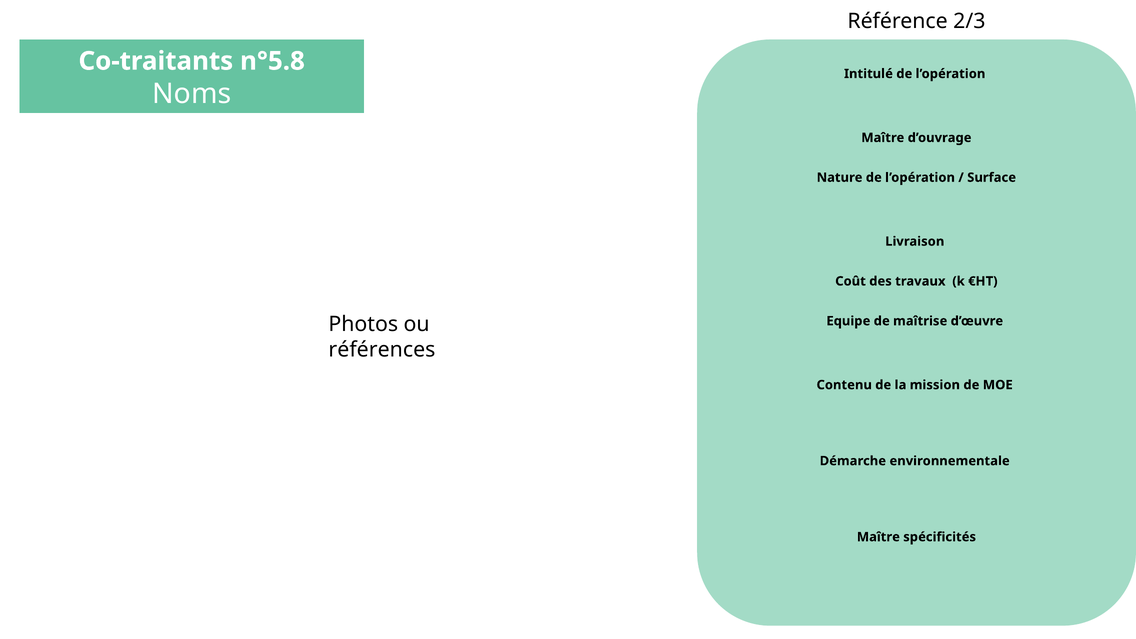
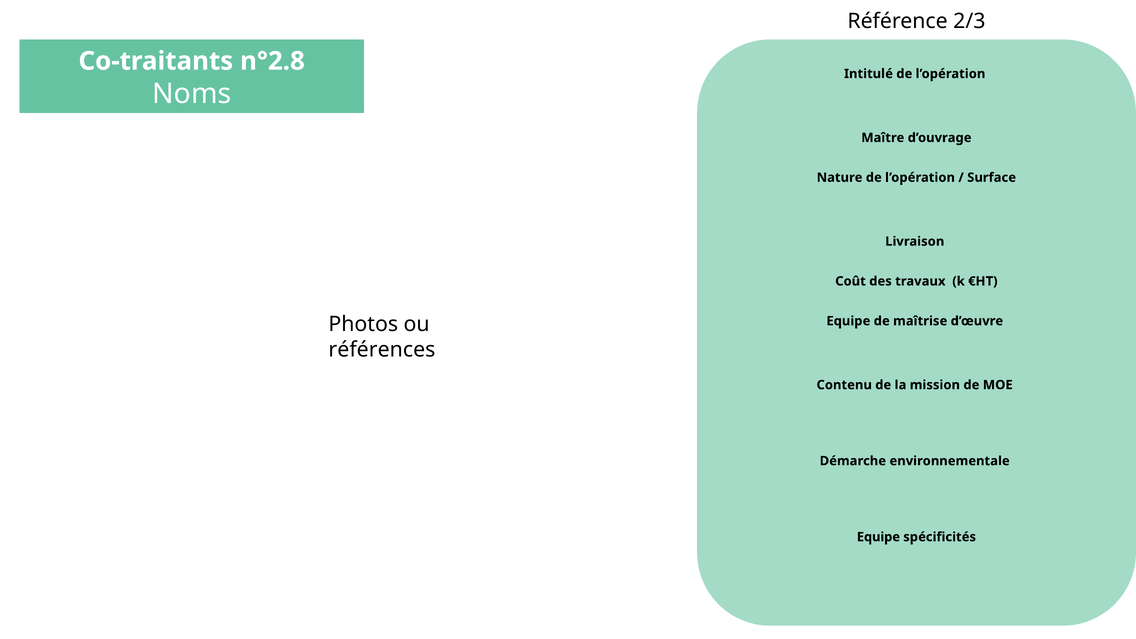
n°5.8: n°5.8 -> n°2.8 (272, 61)
Maître: Maître -> Equipe (878, 537)
